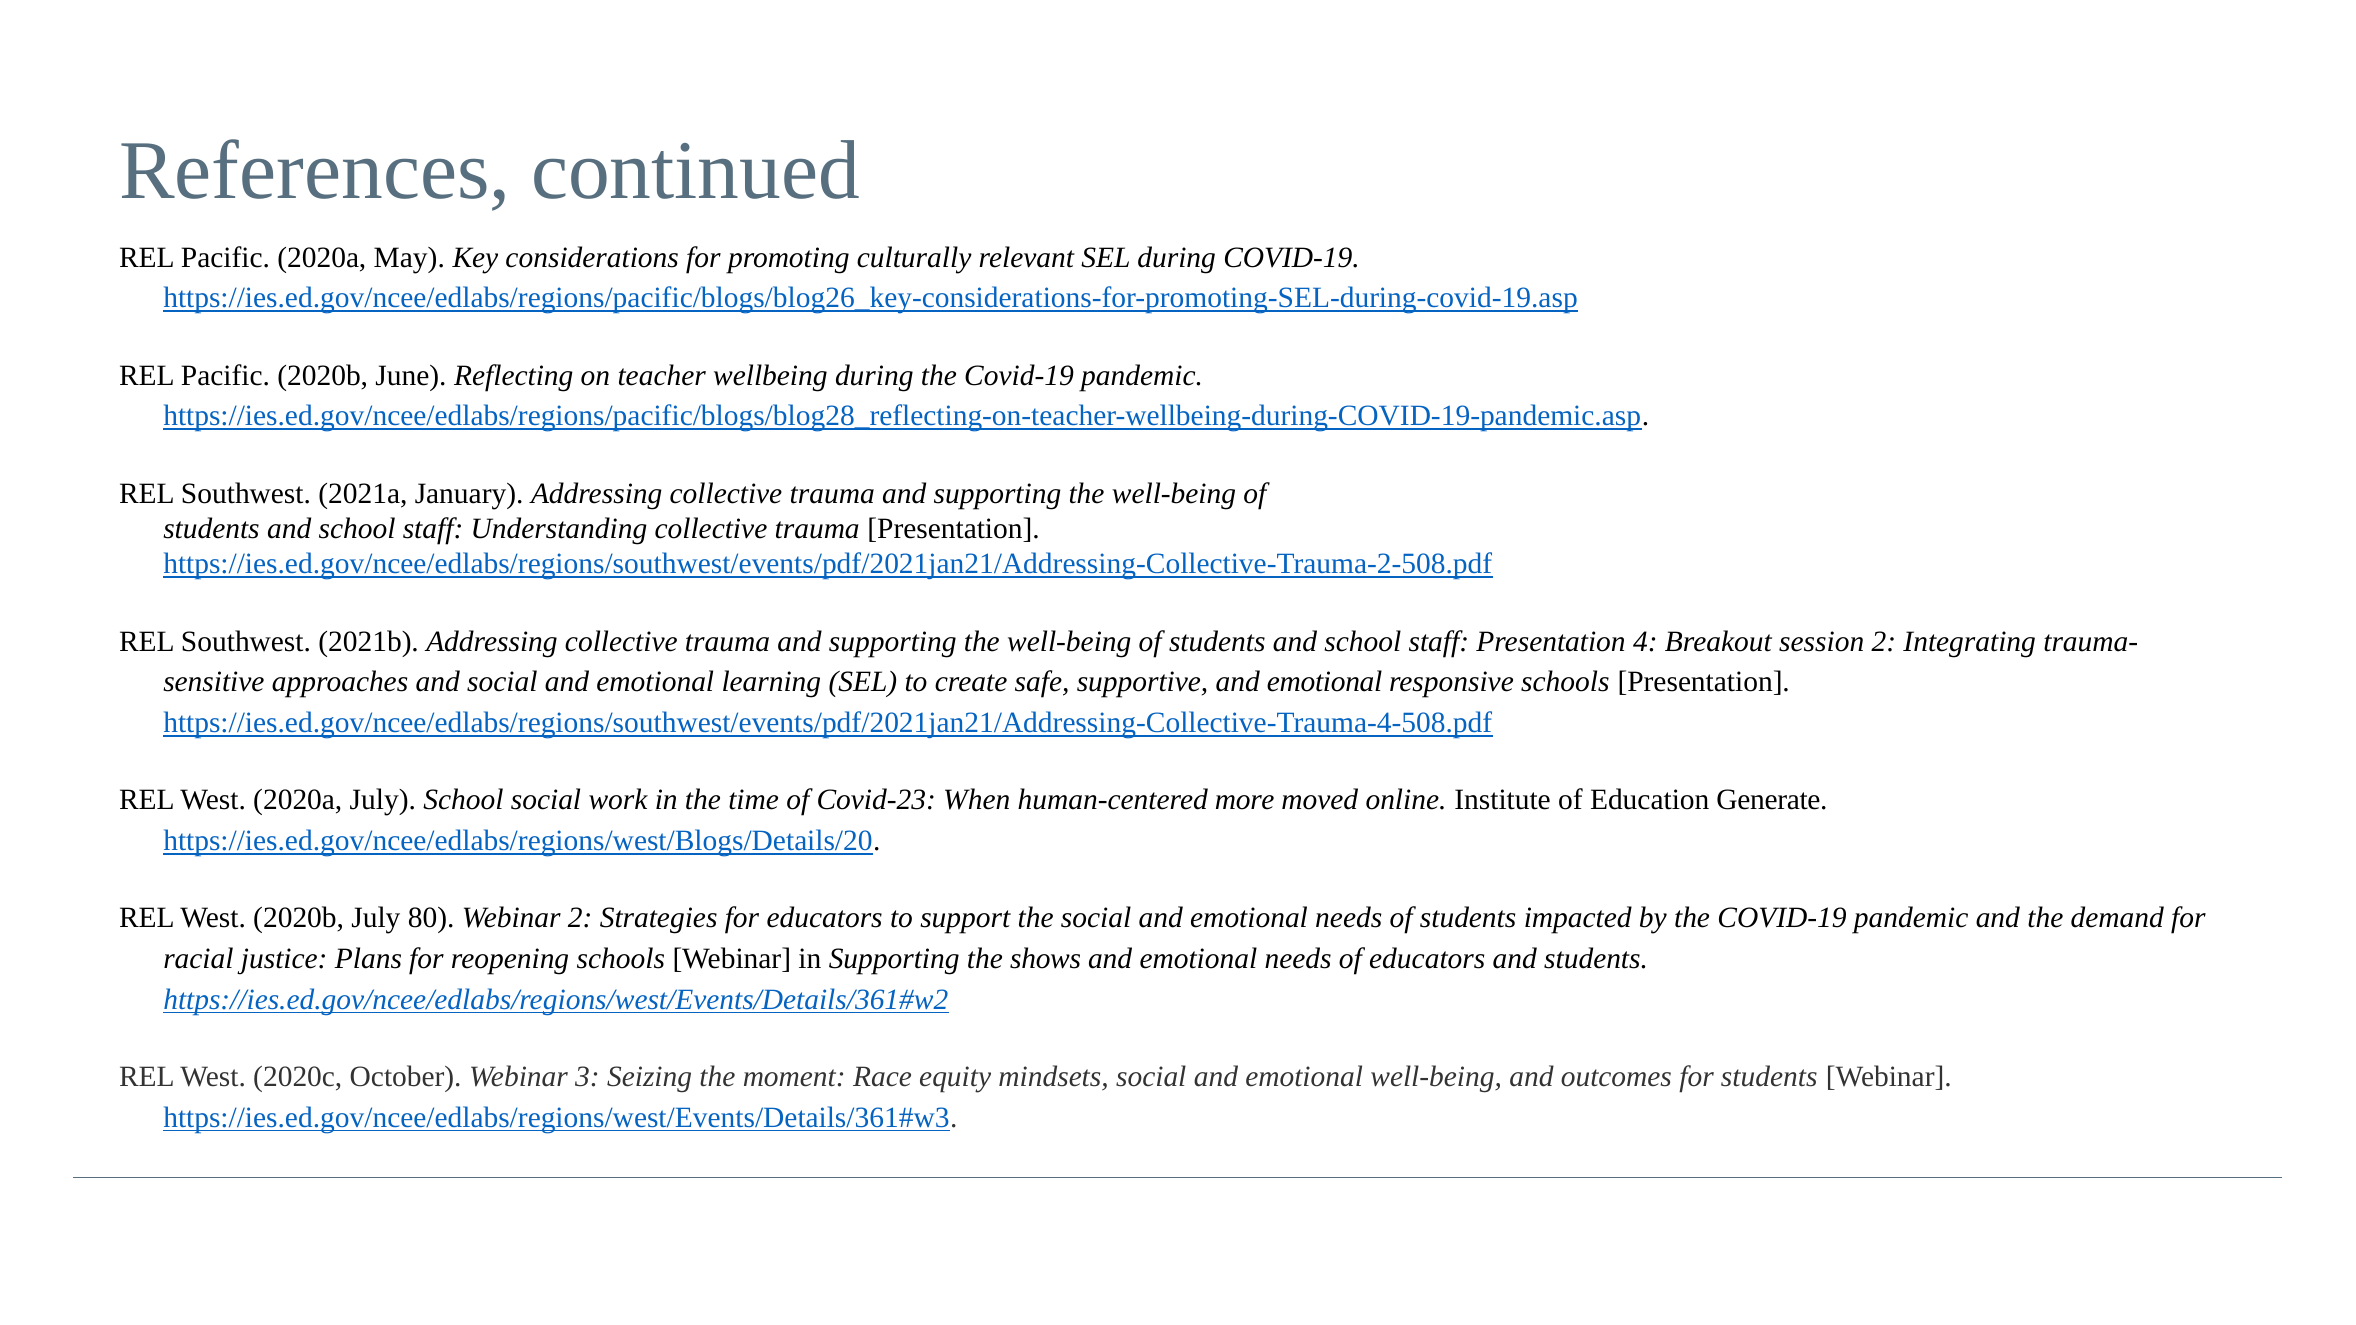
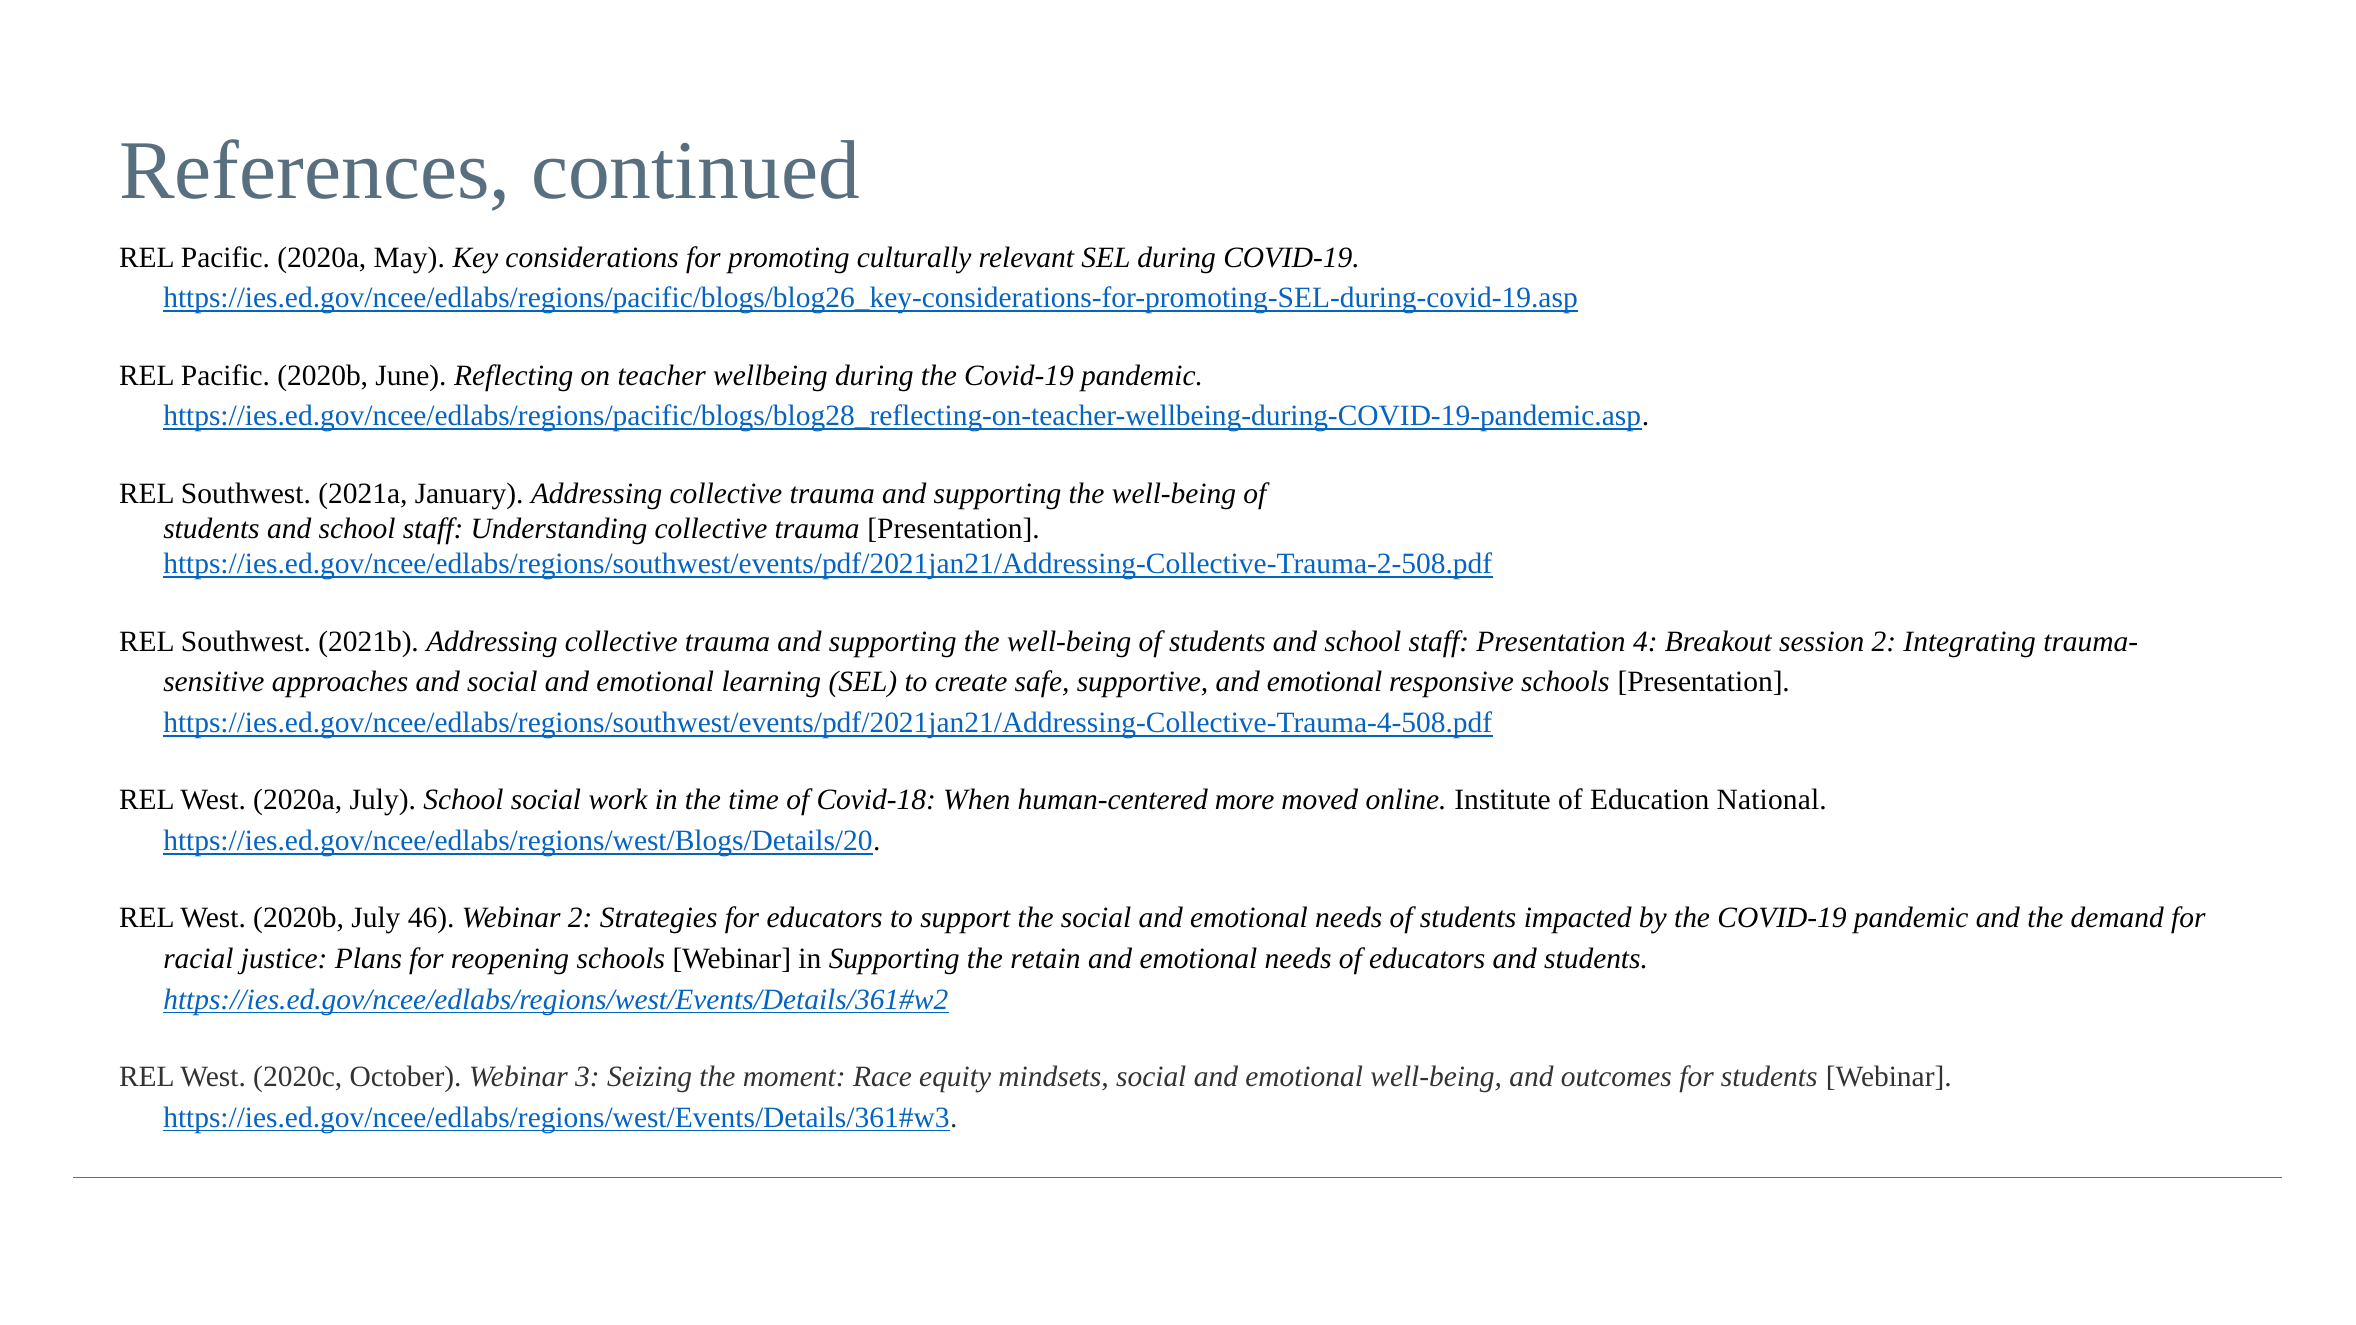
Covid-23: Covid-23 -> Covid-18 (876, 800)
Generate: Generate -> National (1772, 800)
80: 80 -> 46 (431, 918)
shows: shows -> retain (1045, 959)
